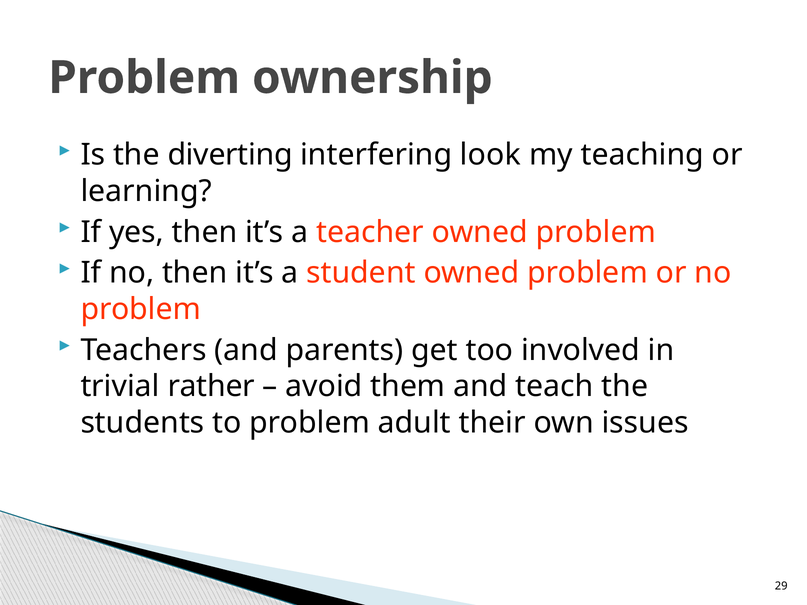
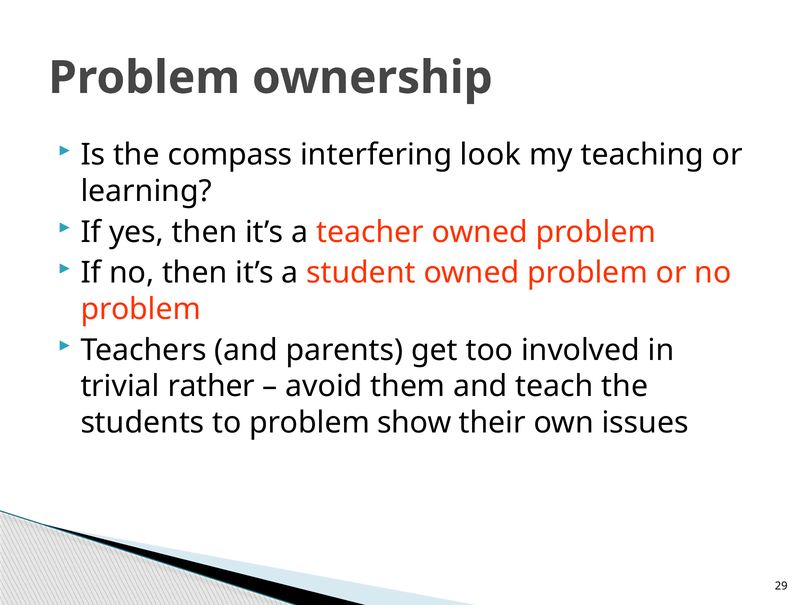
diverting: diverting -> compass (230, 155)
adult: adult -> show (414, 423)
